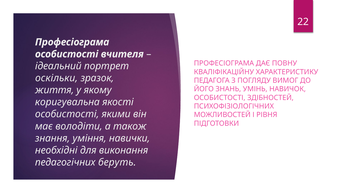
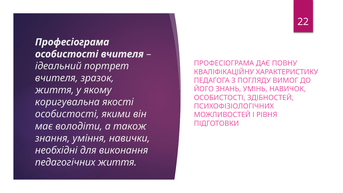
оскільки: оскільки -> вчителя (57, 78)
педагогічних беруть: беруть -> життя (117, 162)
